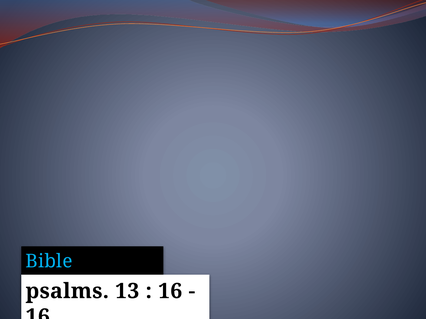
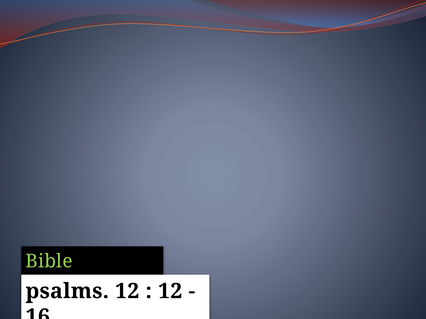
Bible colour: light blue -> light green (49, 262)
13: 13 -> 12 (127, 292)
16: 16 -> 12 (170, 292)
